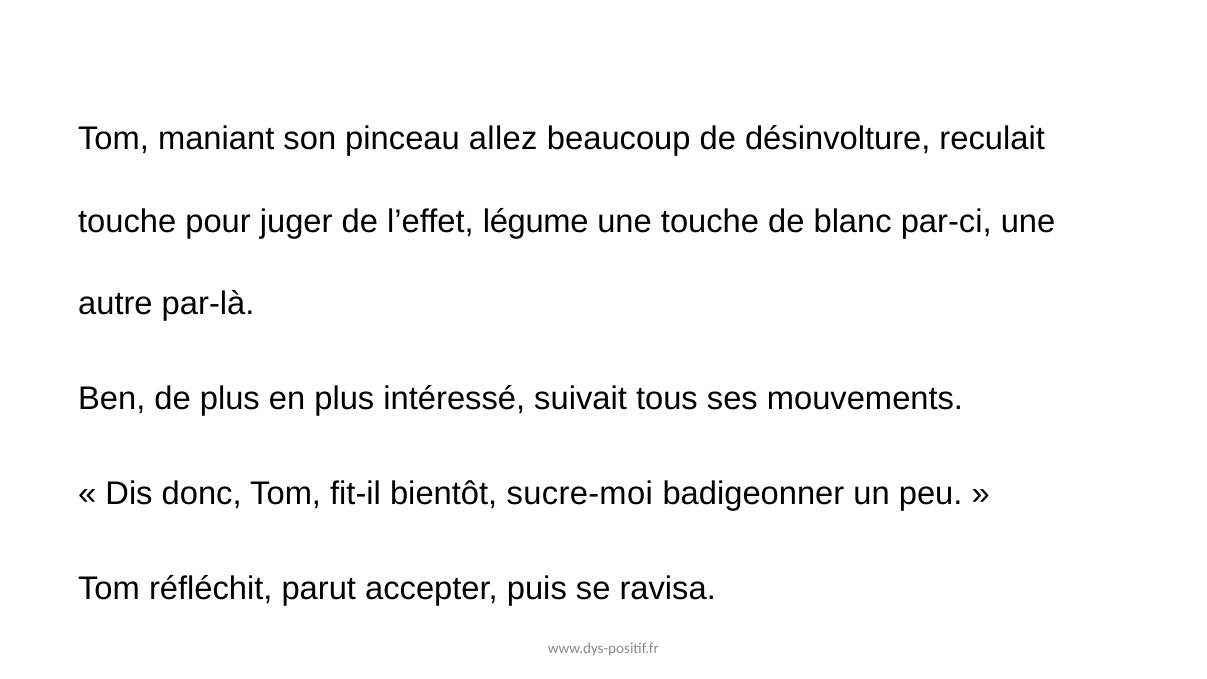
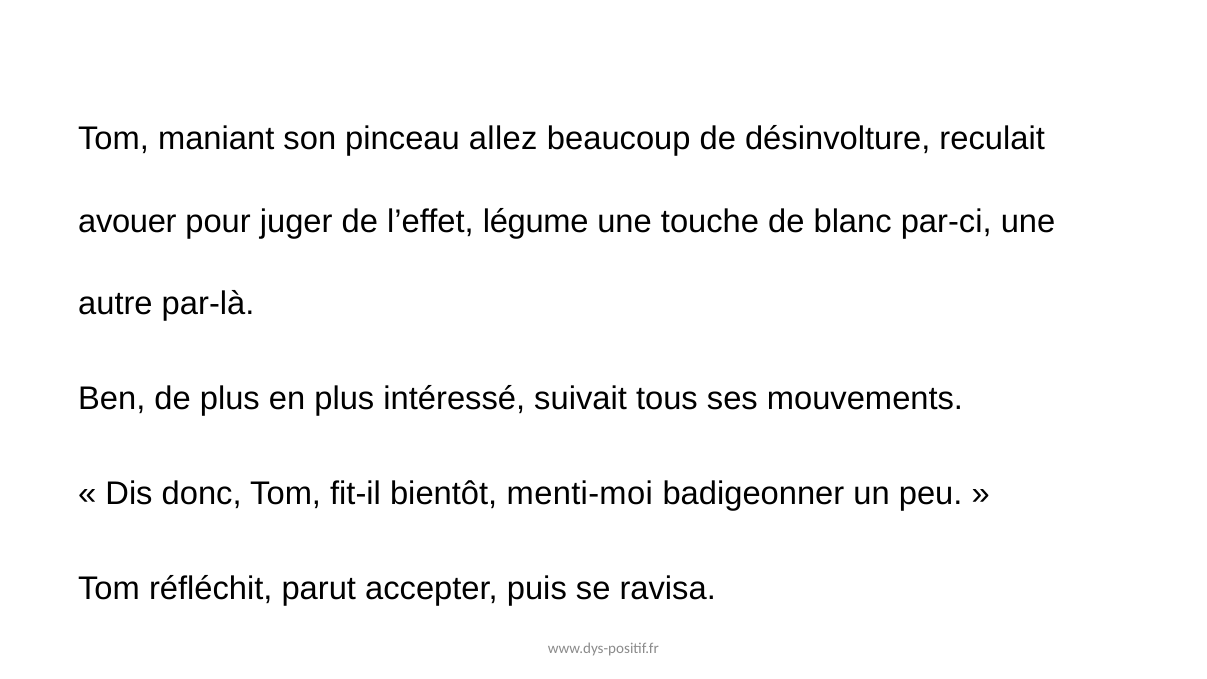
touche: touche -> avouer (127, 221)
sucre-moi: sucre-moi -> menti-moi (580, 493)
